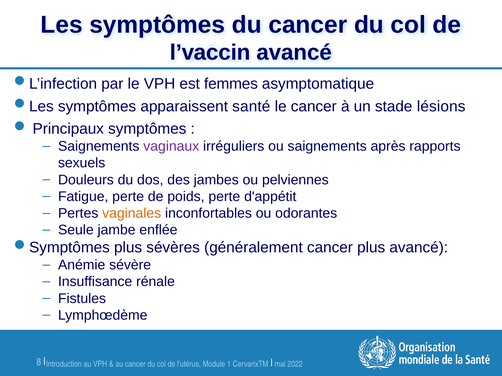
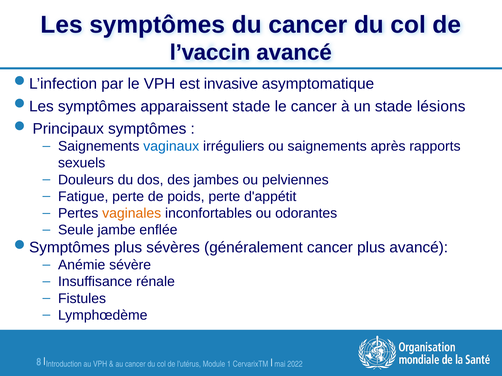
femmes: femmes -> invasive (231, 84)
apparaissent santé: santé -> stade (251, 106)
vaginaux colour: purple -> blue (171, 147)
